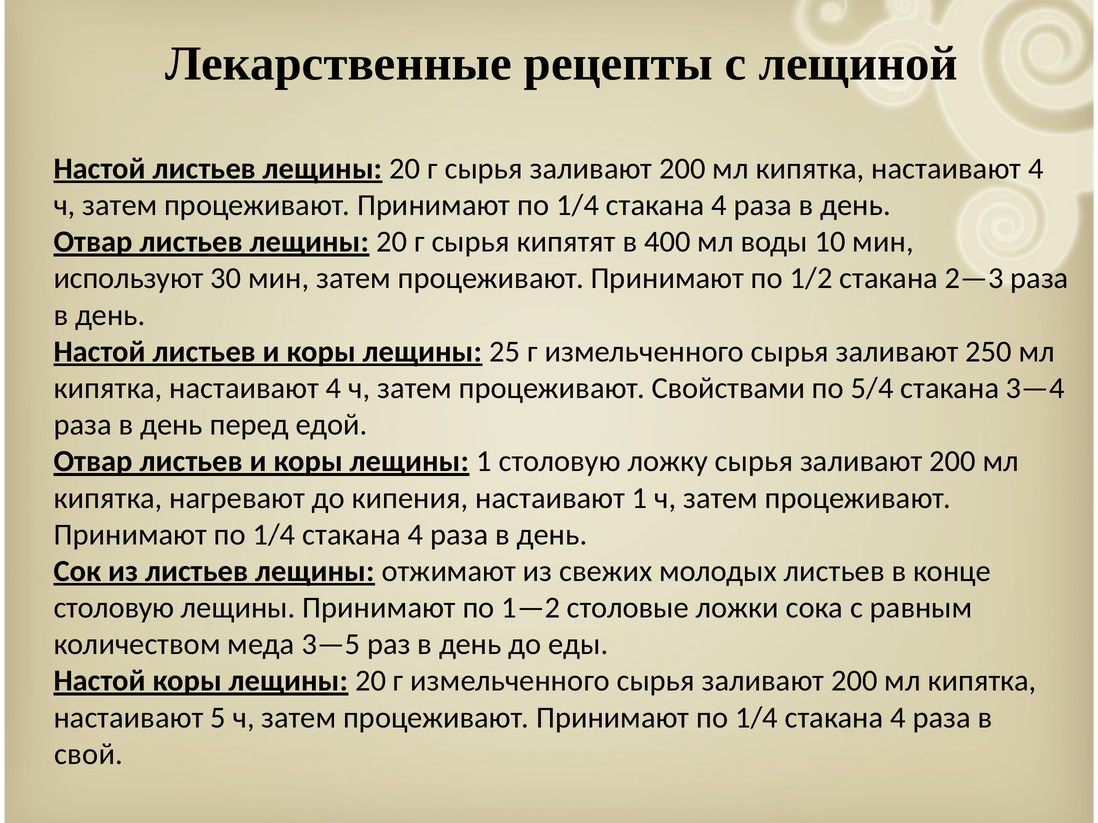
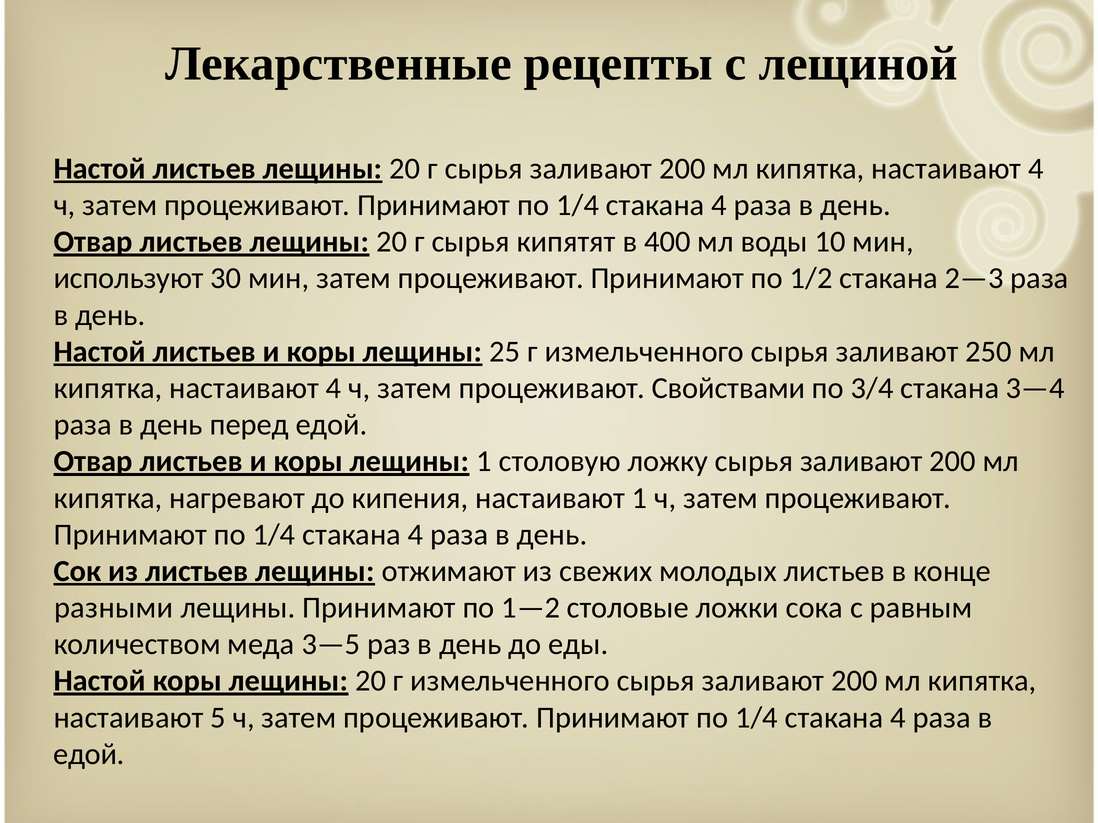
5/4: 5/4 -> 3/4 (872, 388)
столовую: столовую -> разными (114, 608)
свой: свой -> едой (89, 755)
